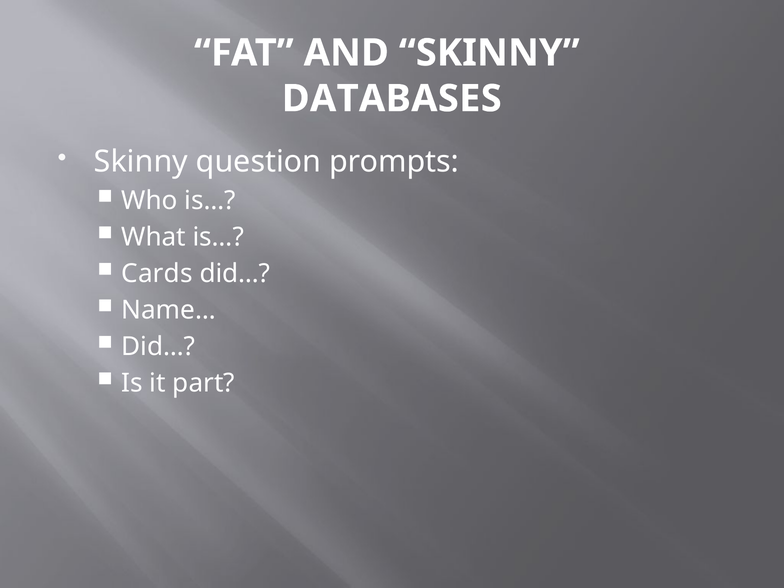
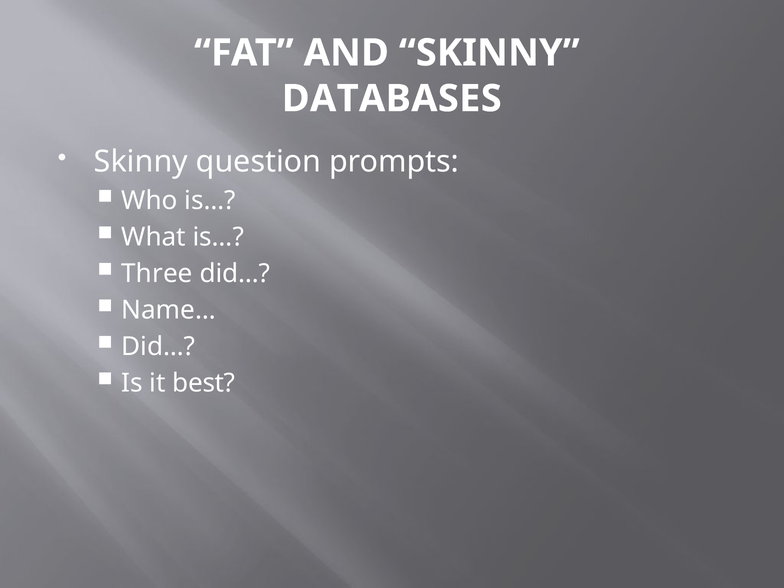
Cards: Cards -> Three (157, 274)
part: part -> best (204, 383)
